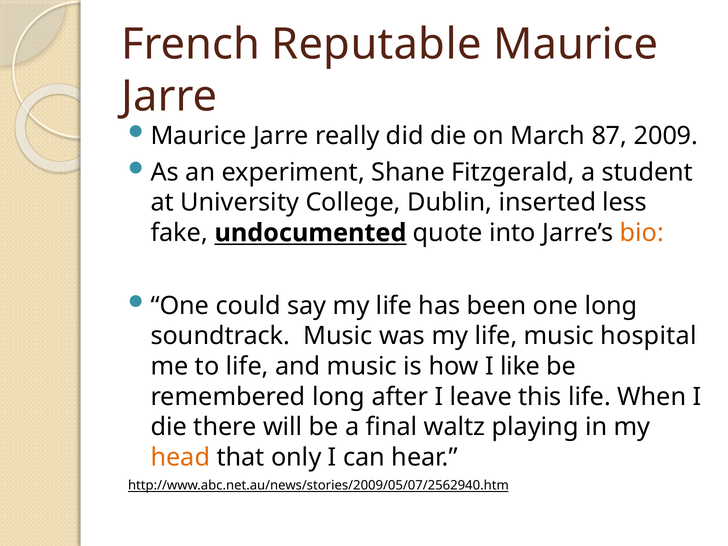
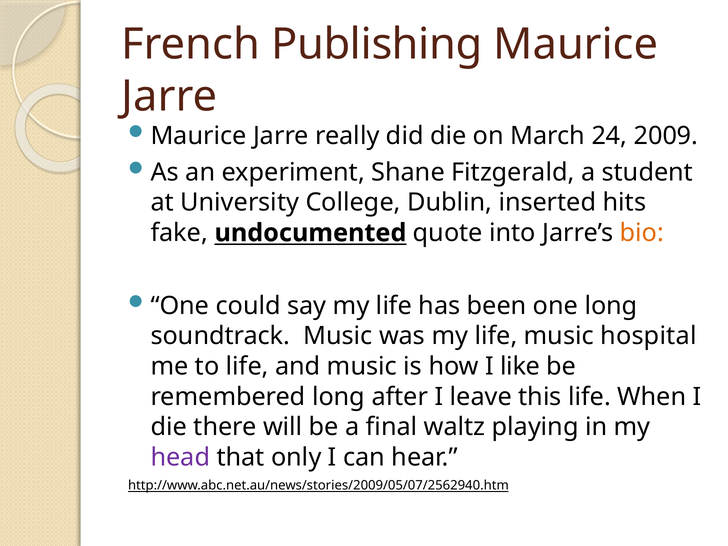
Reputable: Reputable -> Publishing (377, 44)
87: 87 -> 24 (609, 136)
less: less -> hits (624, 203)
head colour: orange -> purple (180, 457)
